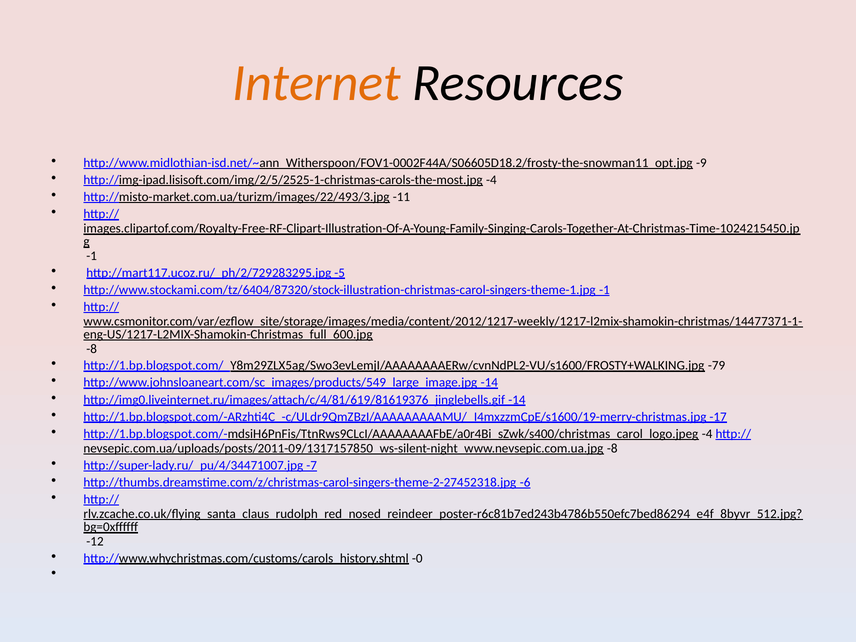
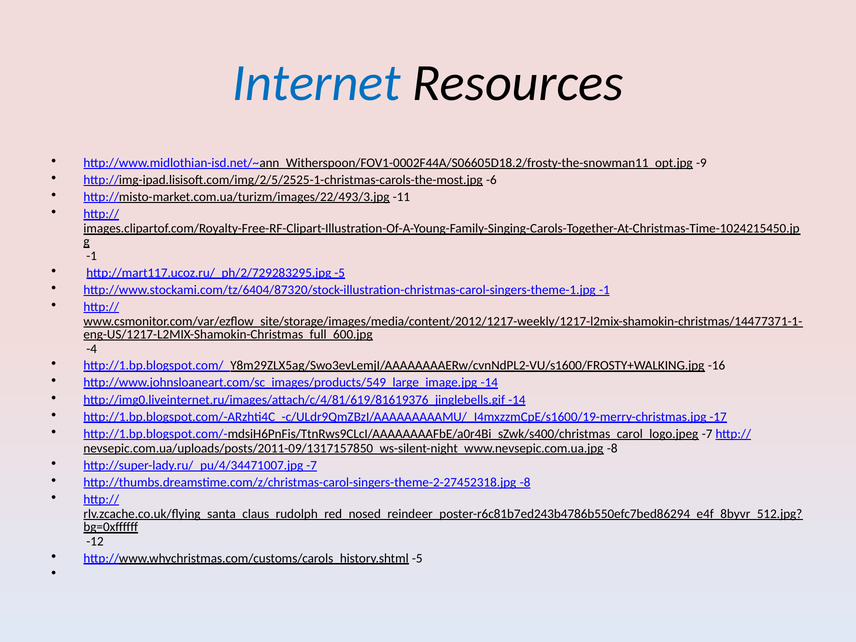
Internet colour: orange -> blue (316, 83)
http://img-ipad.lisisoft.com/img/2/5/2525-1-christmas-carols-the-most.jpg -4: -4 -> -6 (491, 180)
-8: -8 -> -4 (92, 349)
-79: -79 -> -16 (717, 366)
-4: -4 -> -7 (707, 434)
http://thumbs.dreamstime.com/z/christmas-carol-singers-theme-2-27452318.jpg -6: -6 -> -8 (525, 482)
http://www.whychristmas.com/customs/carols_history.shtml -0: -0 -> -5 (417, 558)
